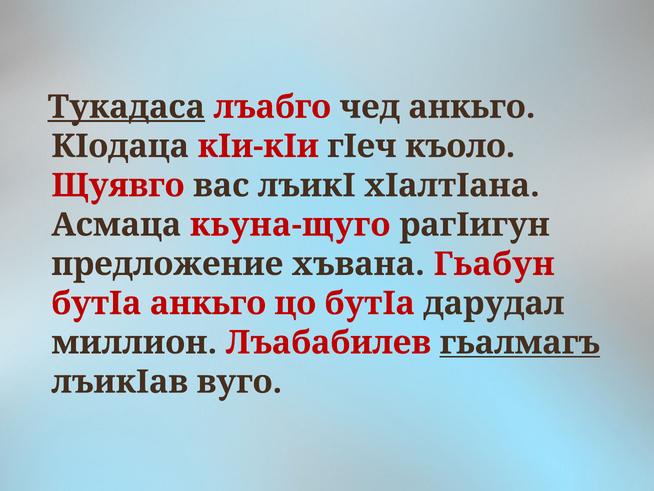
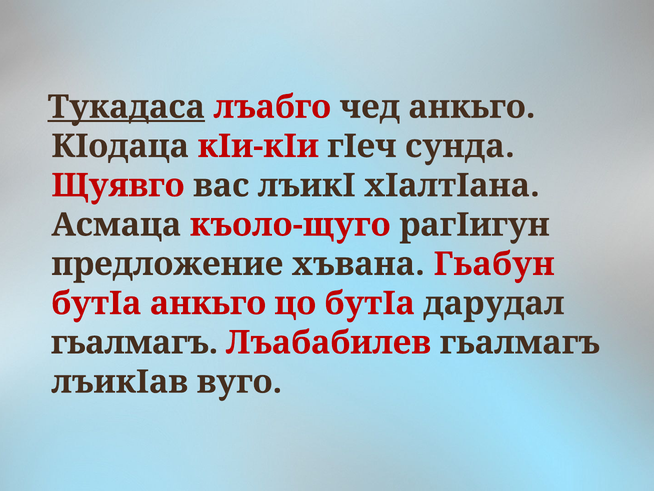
къоло: къоло -> сунда (460, 146)
кьуна-щуго: кьуна-щуго -> къоло-щуго (290, 225)
миллион: миллион -> гьалмагъ (135, 342)
гьалмагъ underline: present -> none (520, 342)
